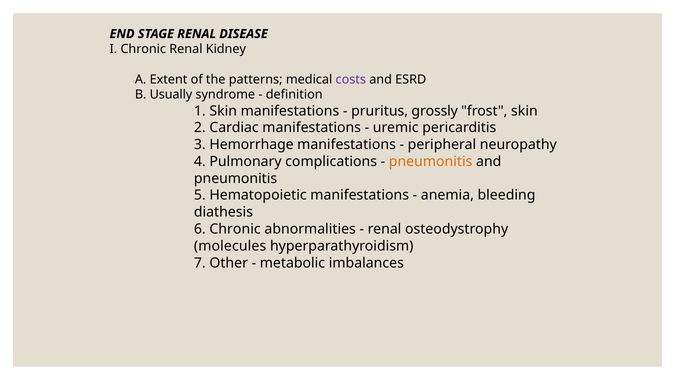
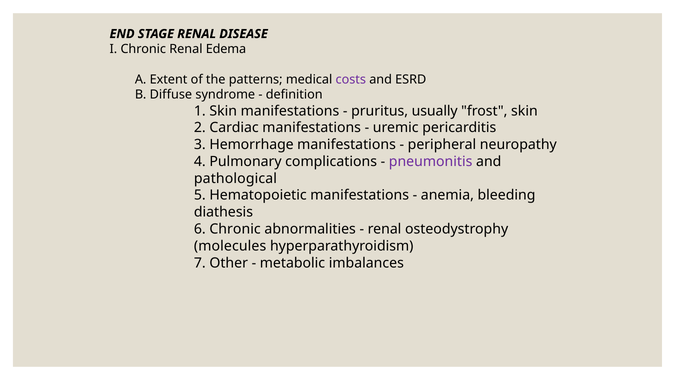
Kidney: Kidney -> Edema (226, 49)
Usually: Usually -> Diffuse (171, 95)
grossly: grossly -> usually (435, 111)
pneumonitis colour: orange -> purple (431, 161)
pneumonitis: pneumonitis -> pathological (235, 178)
